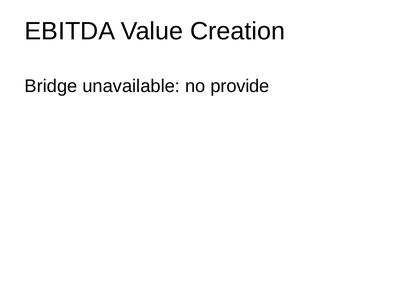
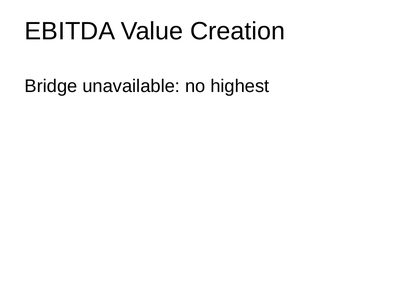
provide: provide -> highest (240, 86)
